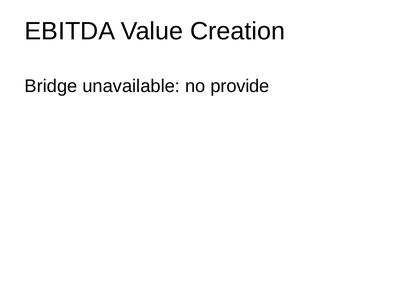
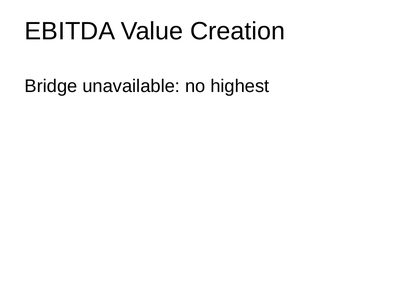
provide: provide -> highest (240, 86)
